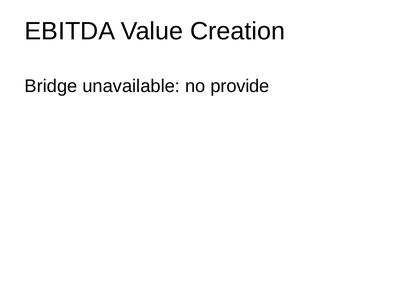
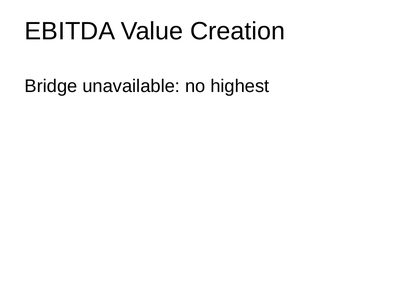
provide: provide -> highest (240, 86)
